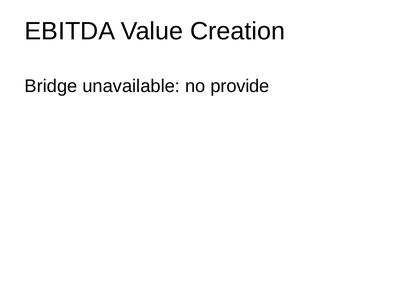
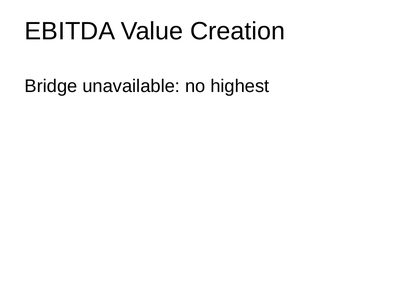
provide: provide -> highest (240, 86)
